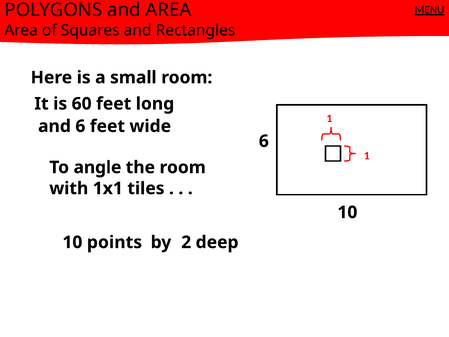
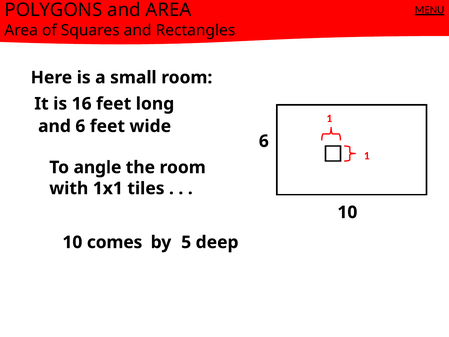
60: 60 -> 16 (82, 104)
points: points -> comes (115, 242)
2: 2 -> 5 (186, 242)
